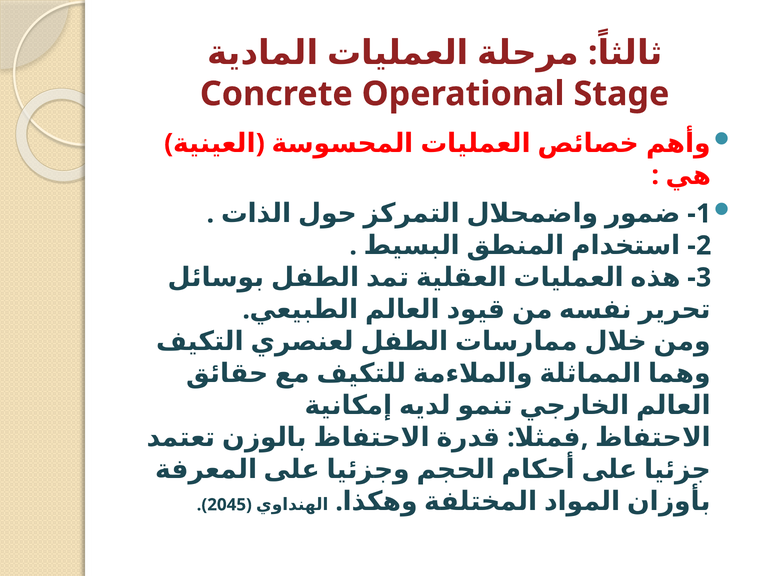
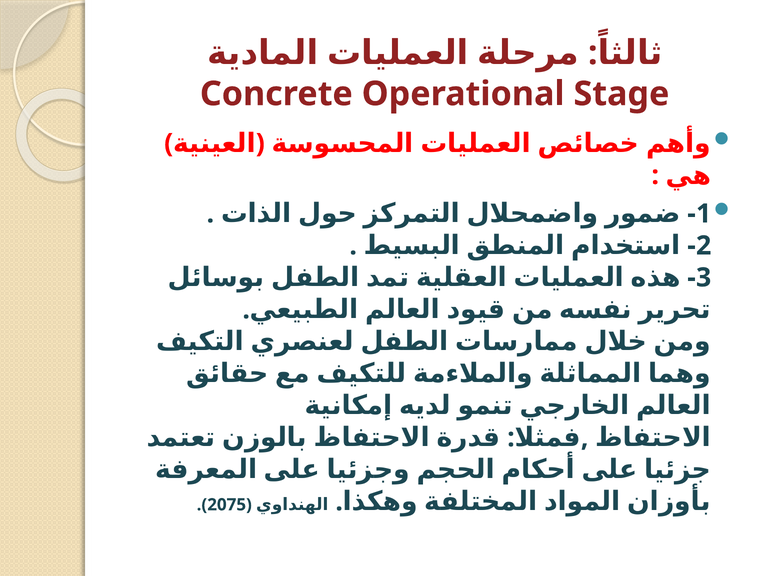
2045: 2045 -> 2075 (227, 504)
